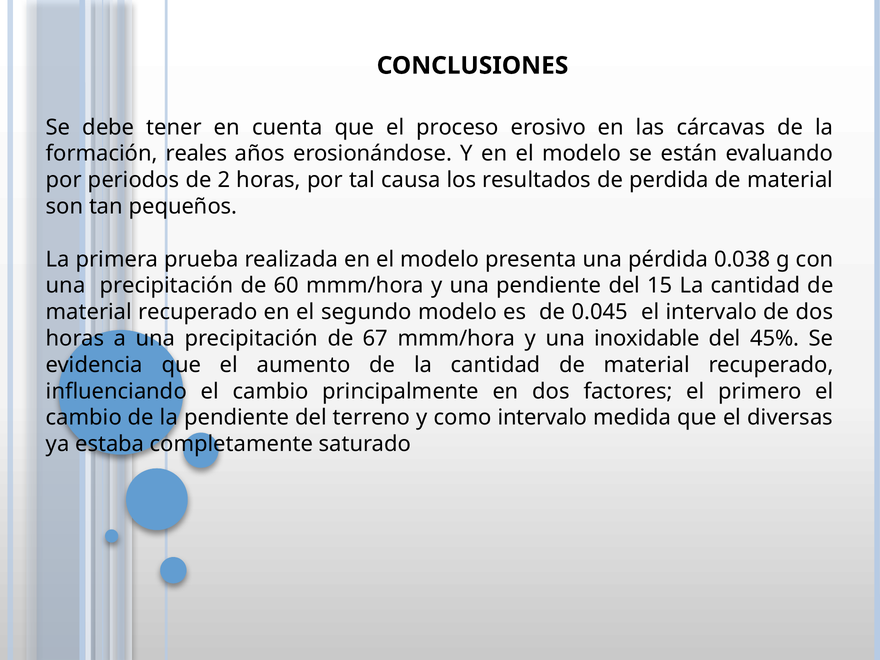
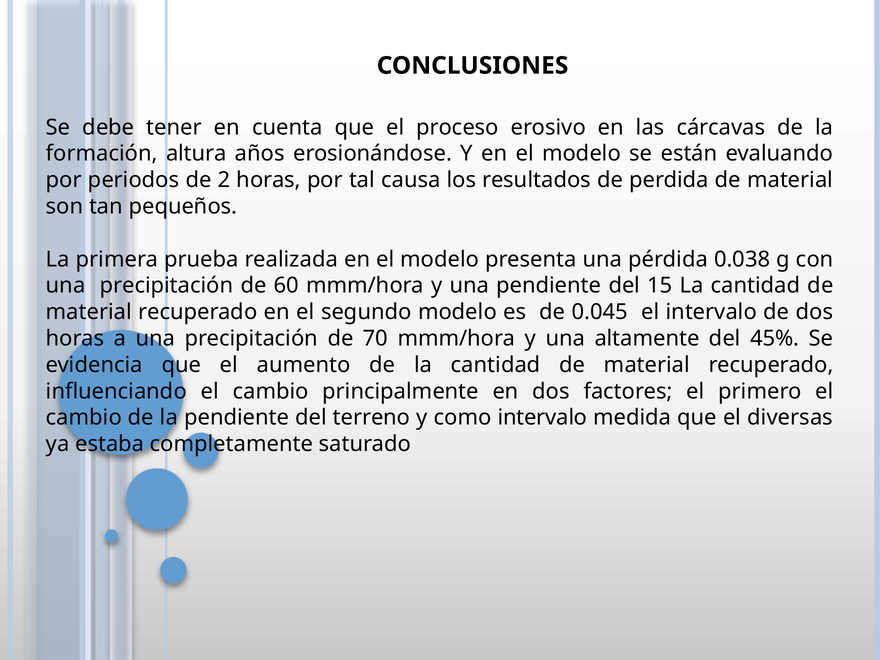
reales: reales -> altura (196, 154)
67: 67 -> 70 (375, 338)
inoxidable: inoxidable -> altamente (647, 338)
